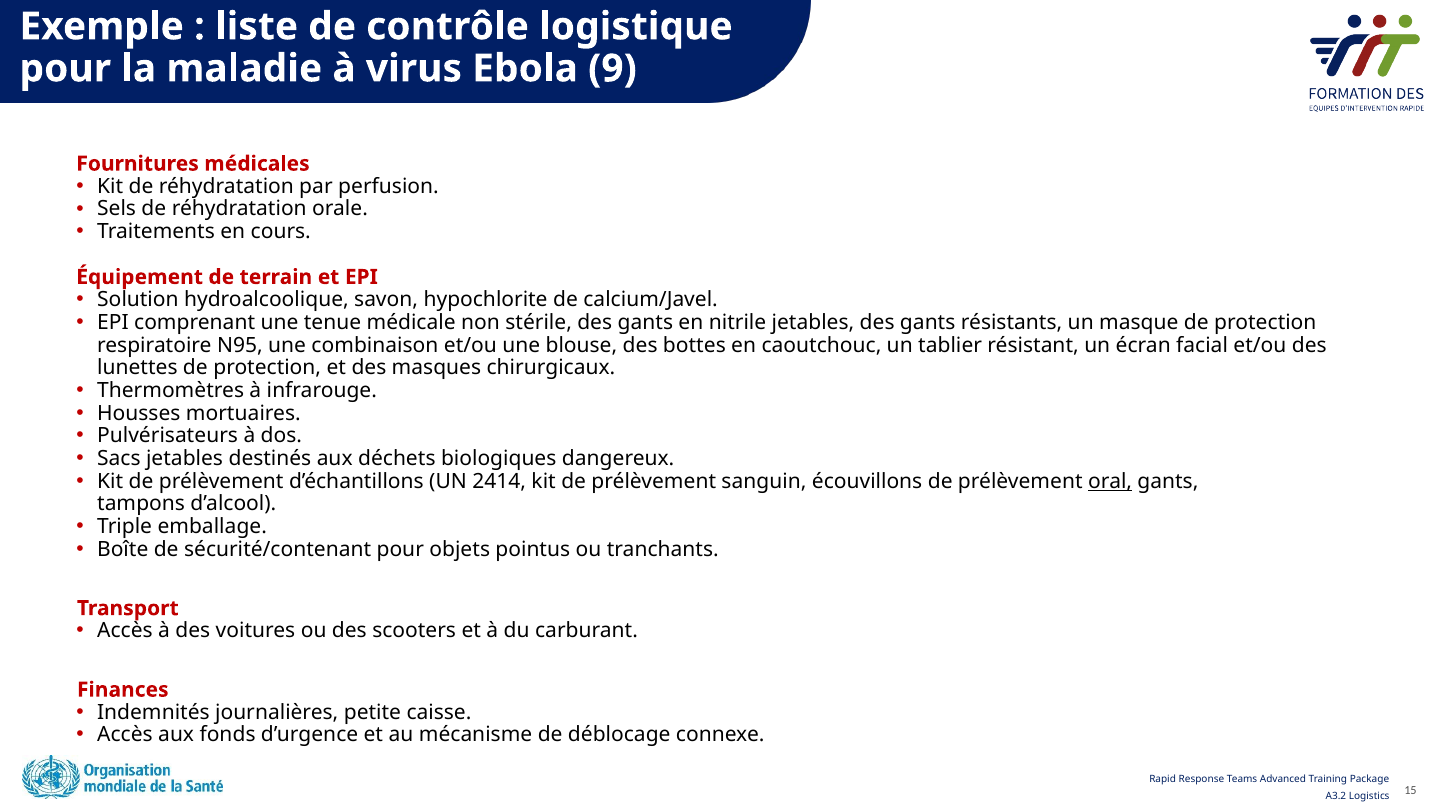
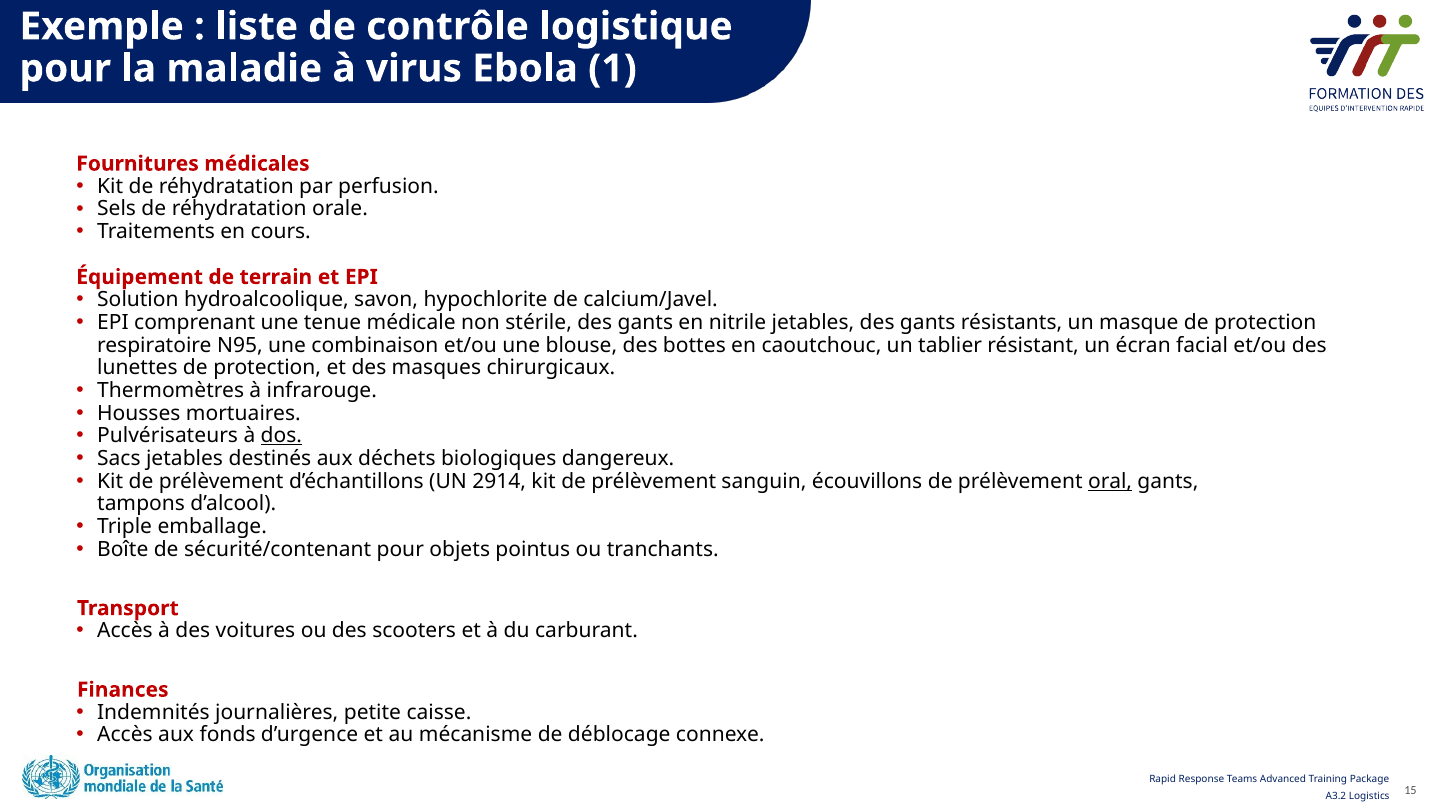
Ebola 9: 9 -> 1 (612, 69)
dos underline: none -> present (281, 436)
2414: 2414 -> 2914 (499, 481)
